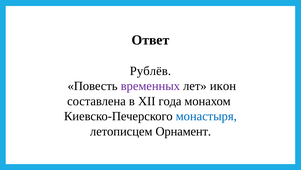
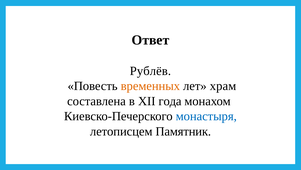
временных colour: purple -> orange (150, 86)
икон: икон -> храм (223, 86)
Орнамент: Орнамент -> Памятник (183, 131)
